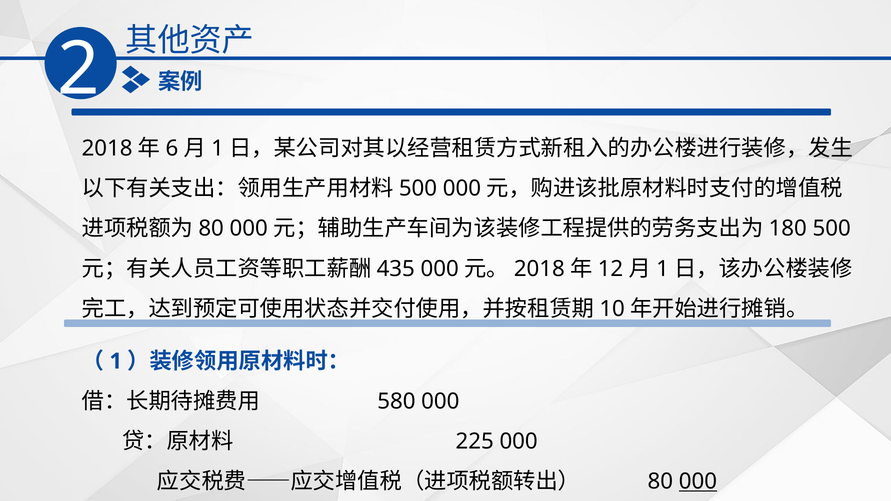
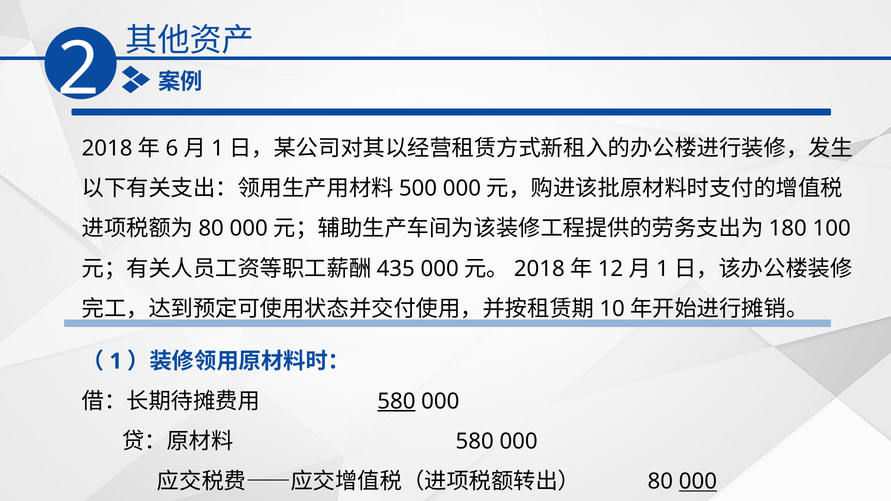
500: 500 -> 100 (832, 229)
580 underline: none -> present (396, 401)
225: 225 -> 580 (475, 442)
